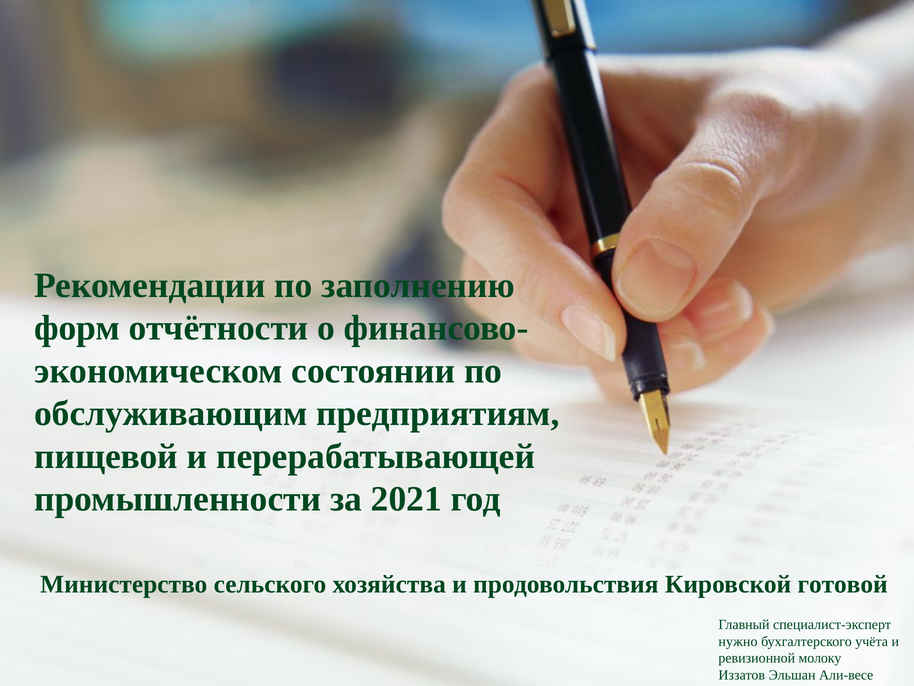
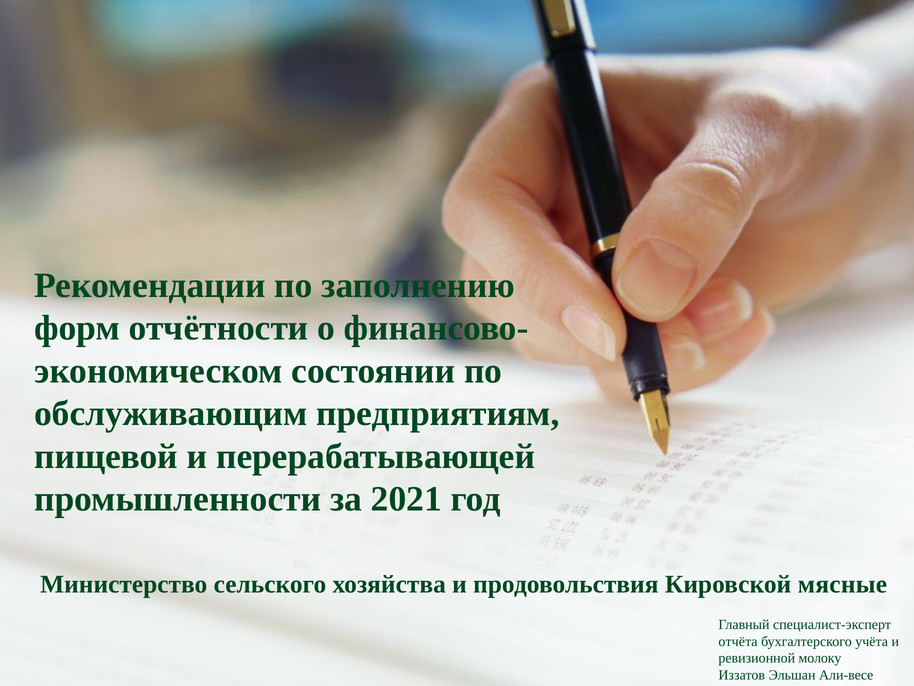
готовой: готовой -> мясные (842, 584)
нужно: нужно -> отчёта (738, 641)
